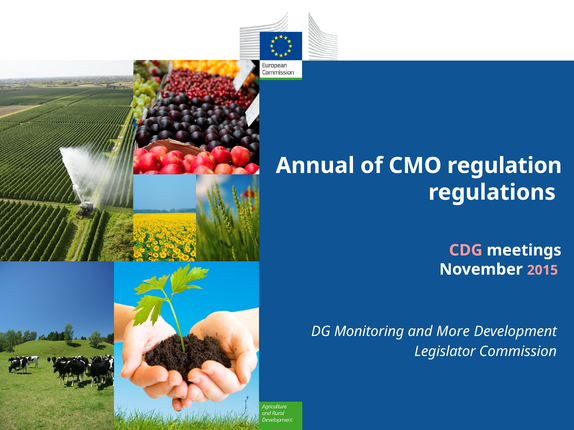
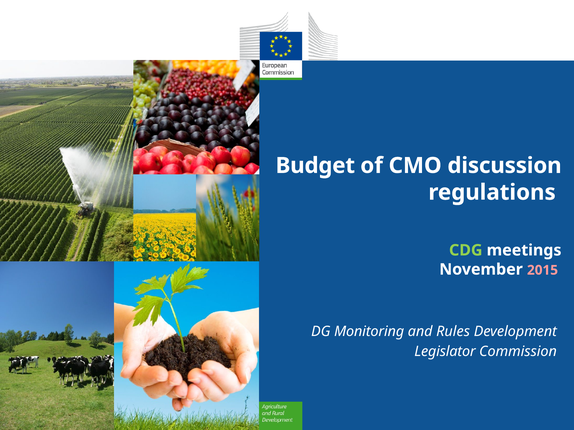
Annual: Annual -> Budget (315, 166)
regulation: regulation -> discussion (505, 166)
CDG colour: pink -> light green (466, 251)
More: More -> Rules (453, 332)
